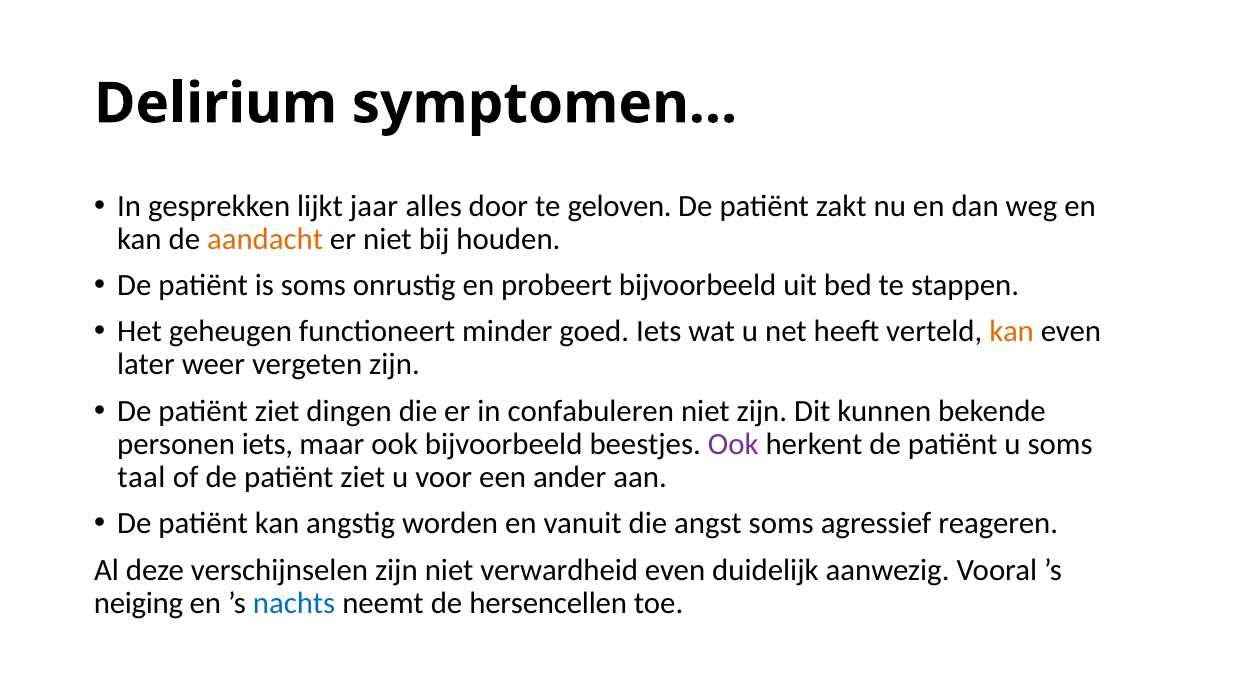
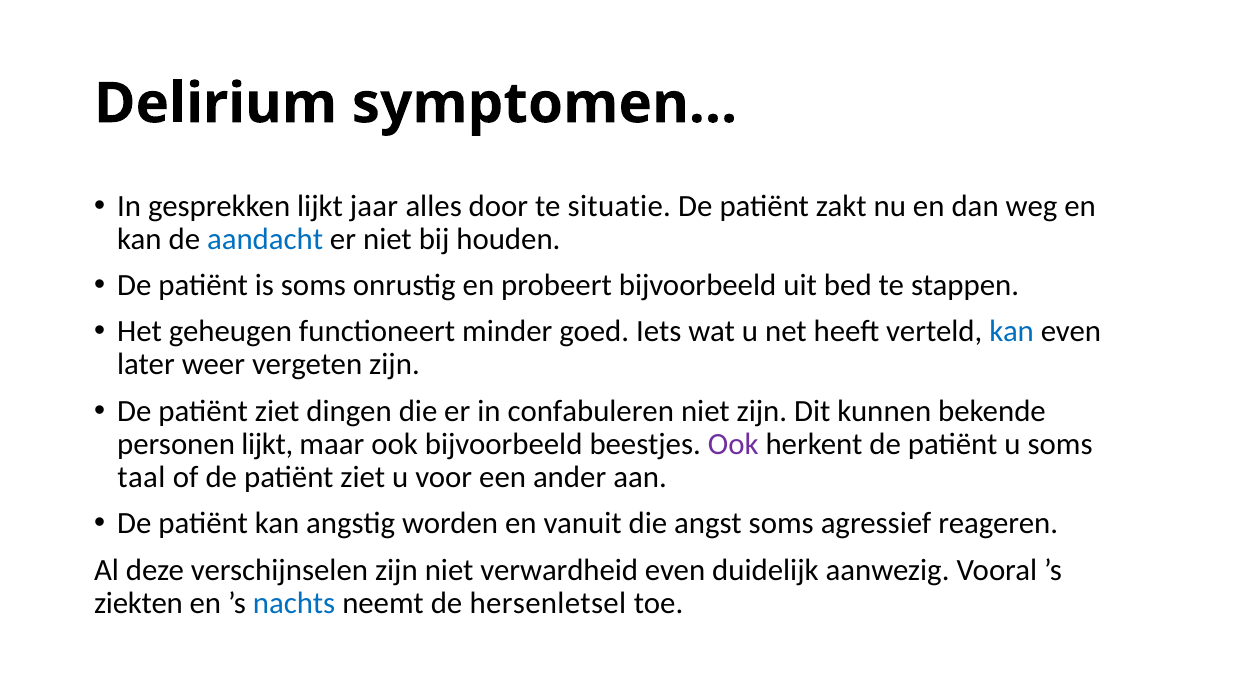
geloven: geloven -> situatie (619, 206)
aandacht colour: orange -> blue (265, 239)
kan colour: orange -> blue (1012, 332)
personen iets: iets -> lijkt (267, 444)
neiging: neiging -> ziekten (138, 603)
hersencellen: hersencellen -> hersenletsel (548, 603)
